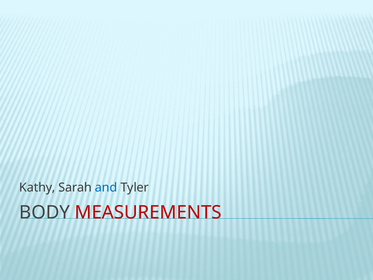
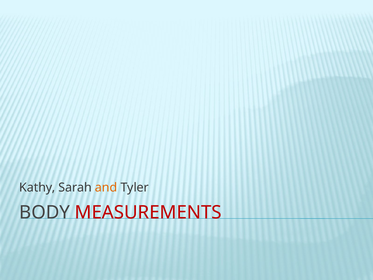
and colour: blue -> orange (106, 187)
